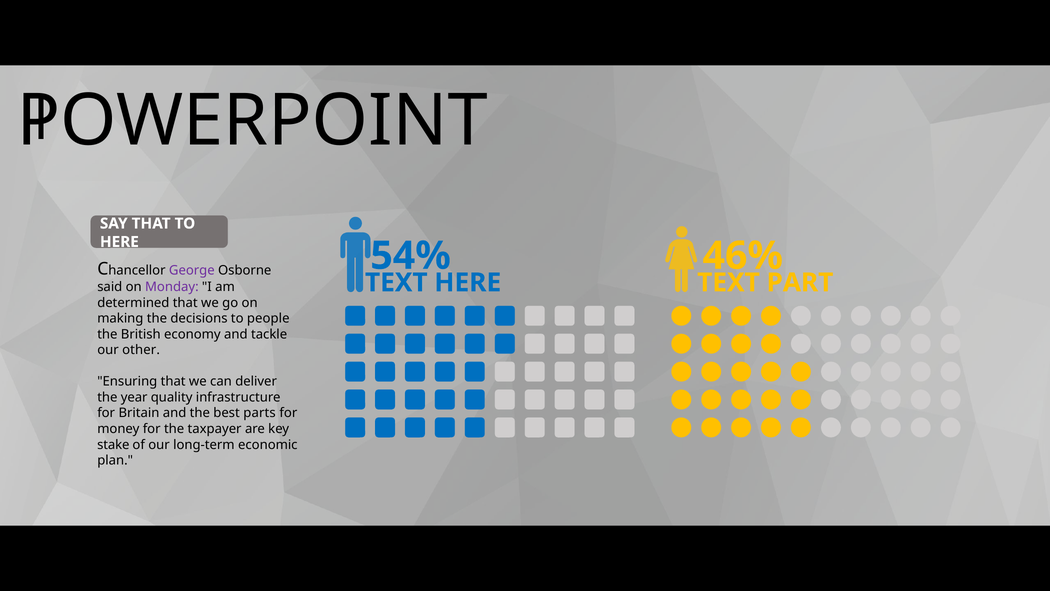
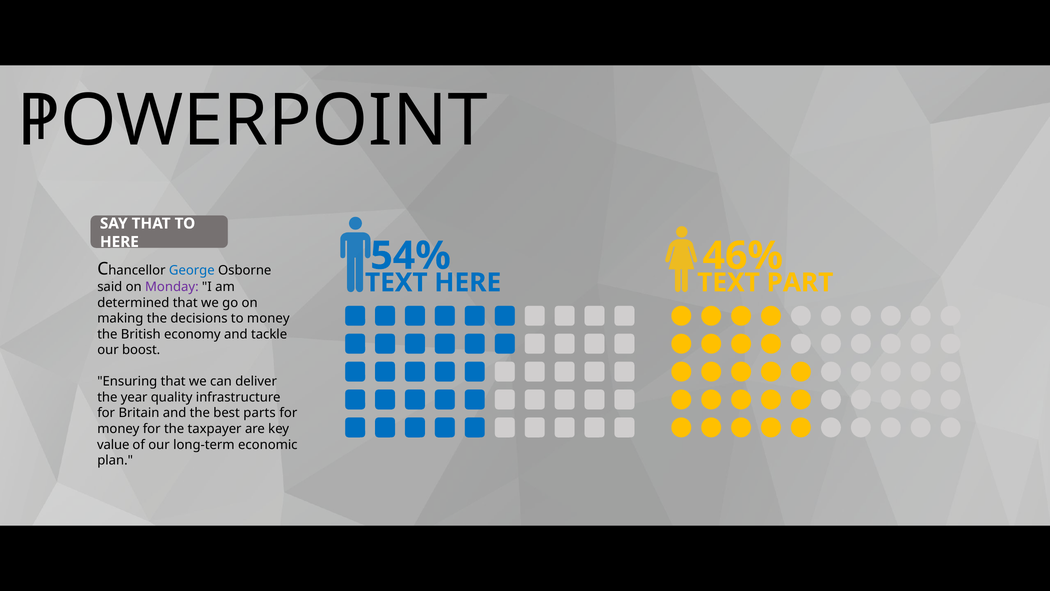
George colour: purple -> blue (192, 270)
to people: people -> money (268, 318)
other: other -> boost (141, 350)
stake: stake -> value (113, 444)
